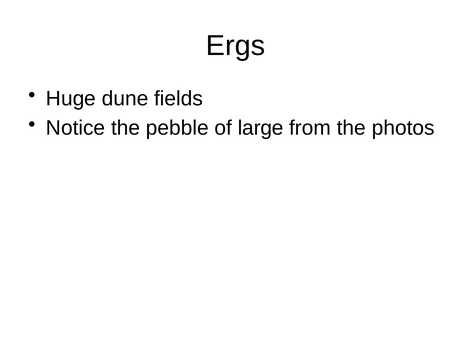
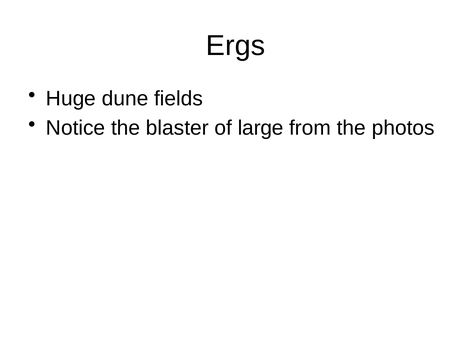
pebble: pebble -> blaster (177, 128)
